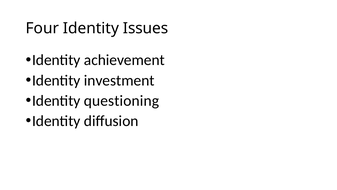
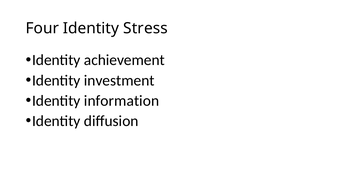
Issues: Issues -> Stress (145, 28)
questioning: questioning -> information (122, 100)
